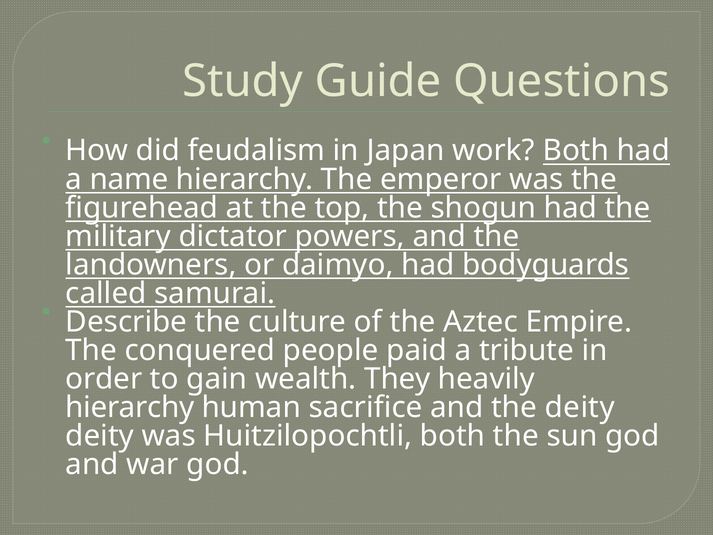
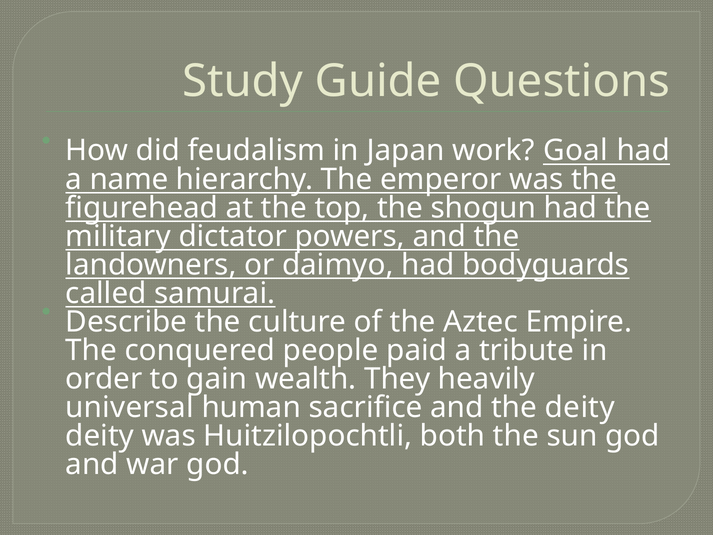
work Both: Both -> Goal (576, 151)
hierarchy: hierarchy -> universal (130, 407)
